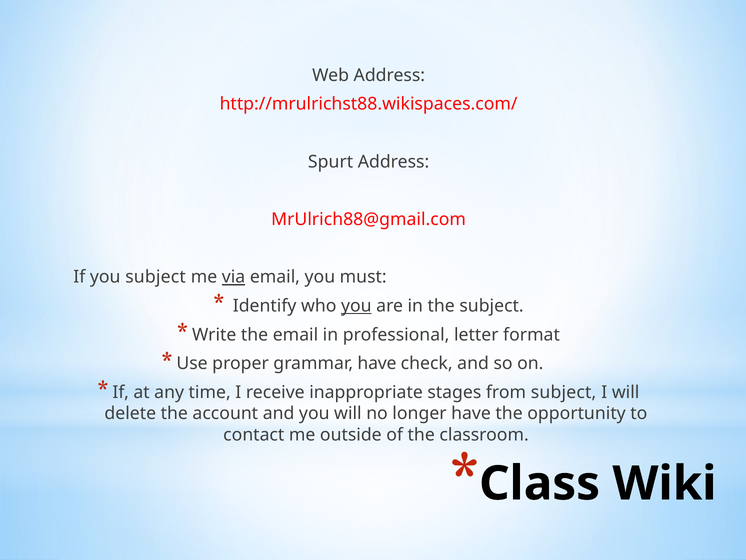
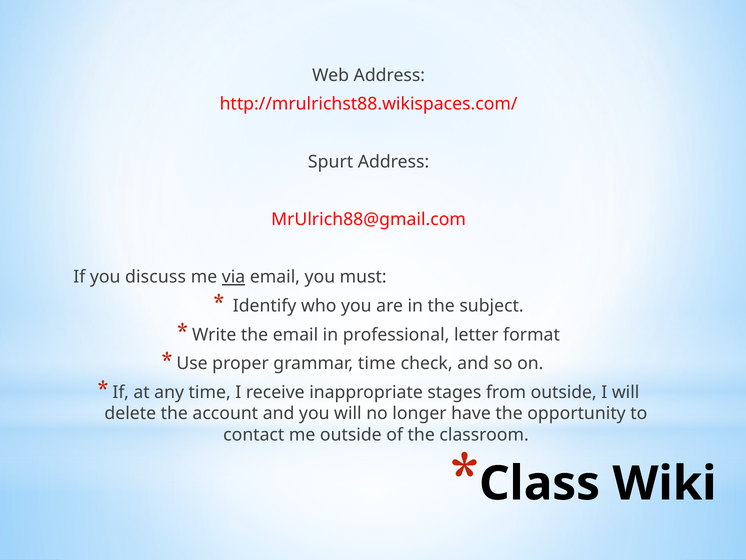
you subject: subject -> discuss (156, 277)
you underline: present -> none (356, 306)
grammar have: have -> time (377, 363)
from subject: subject -> outside (564, 392)
